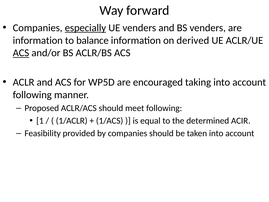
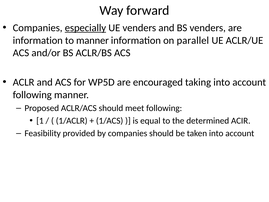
to balance: balance -> manner (92, 40)
derived: derived -> parallel (193, 40)
ACS underline: present -> none (21, 53)
